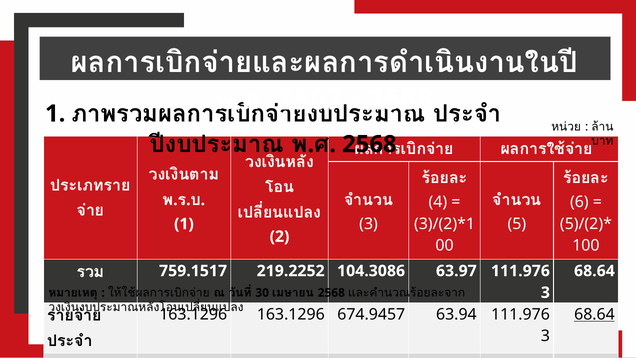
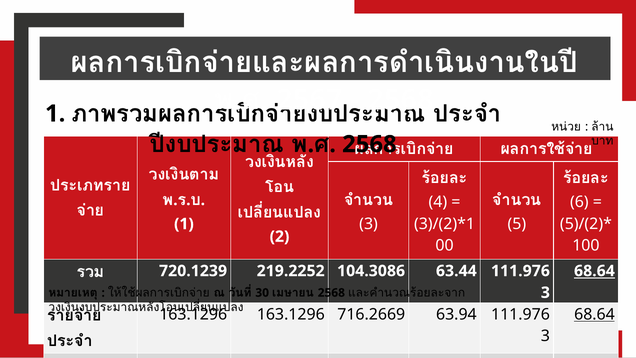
68.64 underline: none -> present (594, 271)
759.1517: 759.1517 -> 720.1239 (193, 271)
63.97: 63.97 -> 63.44 (456, 271)
674.9457: 674.9457 -> 716.2669 (371, 314)
